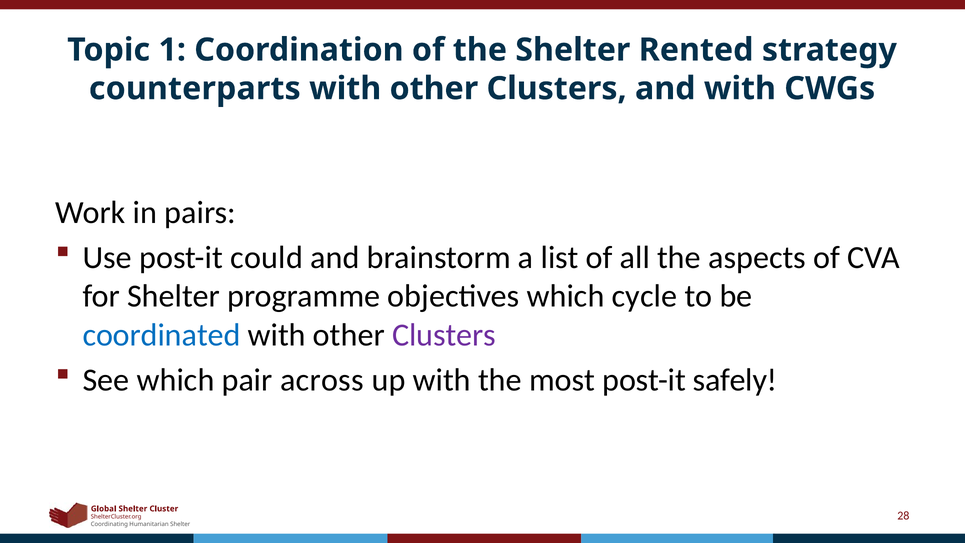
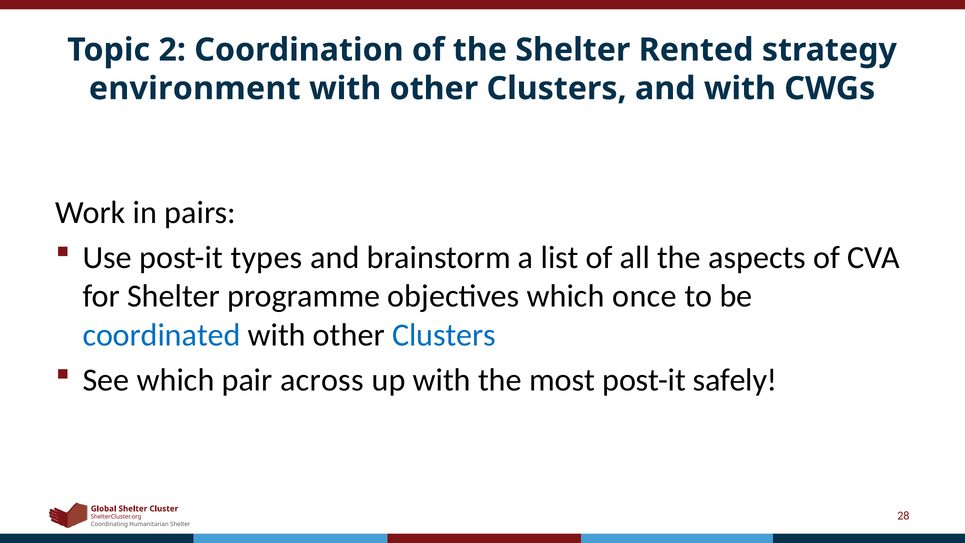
1: 1 -> 2 (172, 50)
counterparts: counterparts -> environment (195, 89)
could: could -> types (267, 258)
cycle: cycle -> once (644, 296)
Clusters colour: purple -> blue (444, 335)
